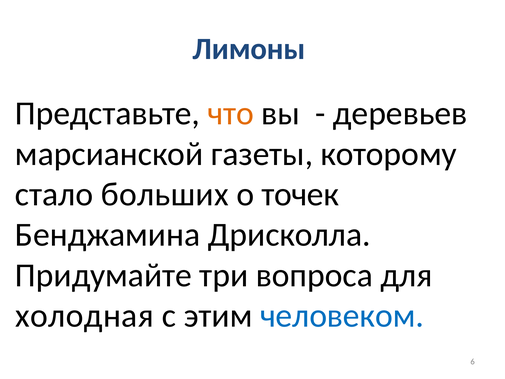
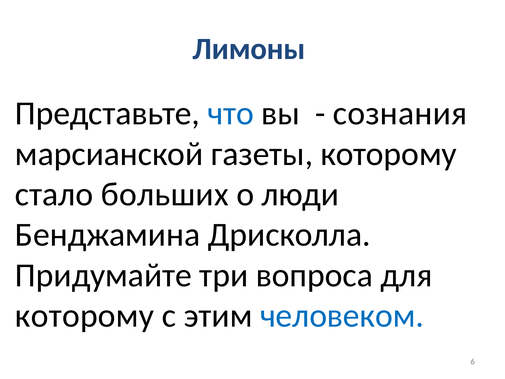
что colour: orange -> blue (231, 113)
деревьев: деревьев -> сознания (400, 113)
точек: точек -> люди (300, 194)
холодная: холодная -> которому (85, 315)
